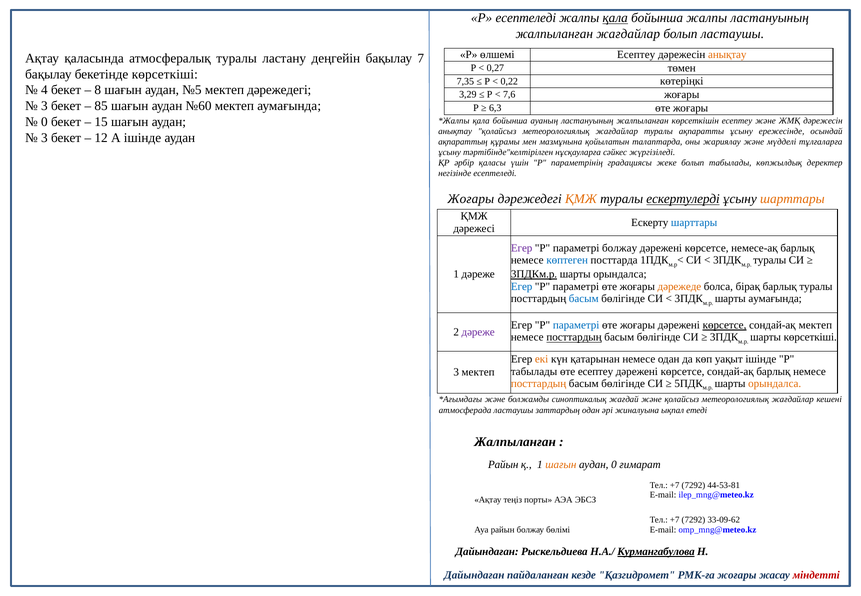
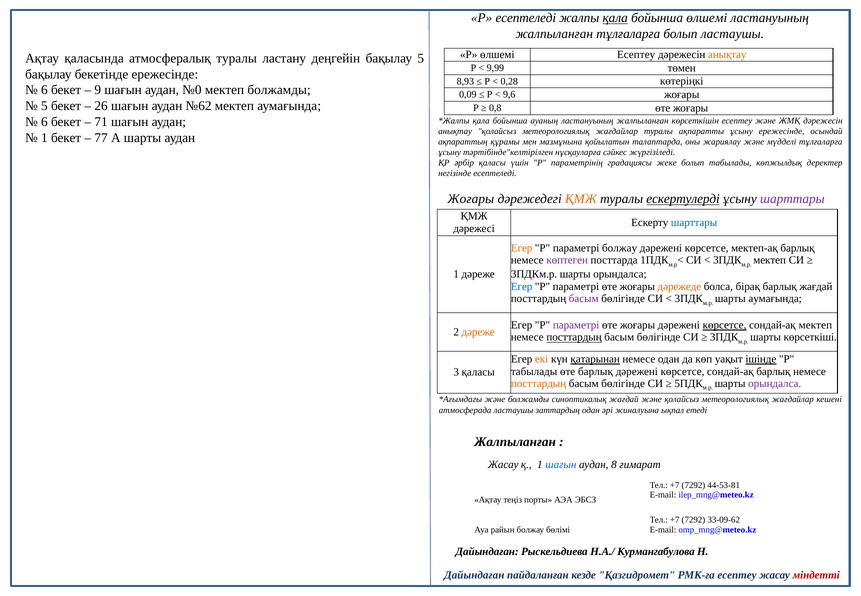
бойынша жалпы: жалпы -> өлшемі (707, 18)
жалпыланған жағдайлар: жағдайлар -> тұлғаларға (628, 34)
бақылау 7: 7 -> 5 (421, 58)
0,27: 0,27 -> 9,99 (495, 68)
бекетінде көрсеткіші: көрсеткіші -> ережесінде (165, 74)
7,35: 7,35 -> 8,93 (465, 81)
0,22: 0,22 -> 0,28 (509, 81)
4: 4 -> 6 (44, 90)
8: 8 -> 9 (98, 90)
№5: №5 -> №0 (192, 90)
мектеп дәрежедегі: дәрежедегі -> болжамды (279, 90)
3,29: 3,29 -> 0,09 (468, 95)
7,6: 7,6 -> 9,6 (509, 95)
3: 3 -> 5 (44, 106)
85: 85 -> 26 (101, 106)
№60: №60 -> №62 (199, 106)
6,3: 6,3 -> 0,8 (495, 108)
0: 0 -> 6 (44, 122)
15: 15 -> 71 (101, 122)
3: 3 -> 1 (44, 138)
12: 12 -> 77 (101, 138)
А ішінде: ішінде -> шарты (143, 138)
шарттары colour: orange -> purple (792, 199)
Егер colour: purple -> orange (522, 248)
немесе-ақ: немесе-ақ -> мектеп-ақ (754, 248)
көптеген colour: blue -> purple (567, 260)
туралы: туралы -> мектеп (770, 260)
3ПДКм.р underline: present -> none (534, 274)
барлық туралы: туралы -> жағдай (816, 286)
басым colour: blue -> purple (584, 299)
параметрі colour: blue -> purple (576, 325)
дәреже colour: purple -> orange (478, 332)
қатарынан underline: none -> present (595, 359)
ішінде underline: none -> present (761, 359)
өте есептеу: есептеу -> барлық (595, 371)
3 мектеп: мектеп -> қаласы (478, 372)
орындалса colour: orange -> purple (775, 384)
Райын: Райын -> Жасау (503, 465)
шағын colour: orange -> blue (561, 465)
аудан 0: 0 -> 8 (614, 465)
Курмангабулова underline: present -> none (656, 552)
РМК-ға жоғары: жоғары -> есептеу (737, 575)
